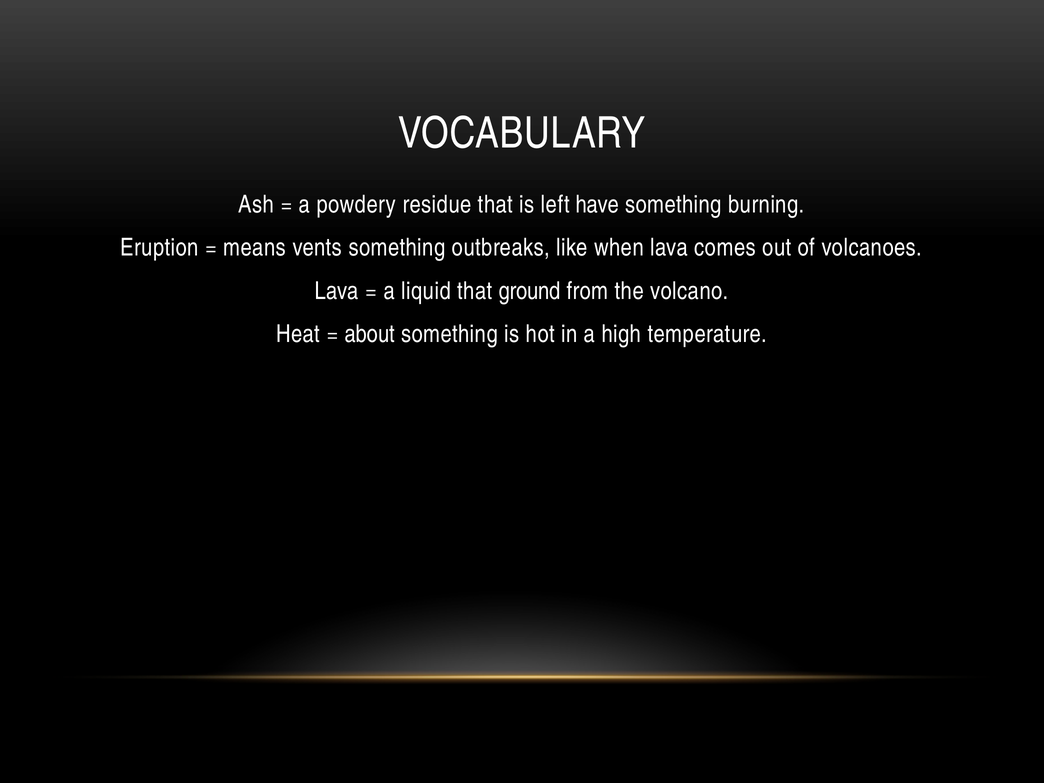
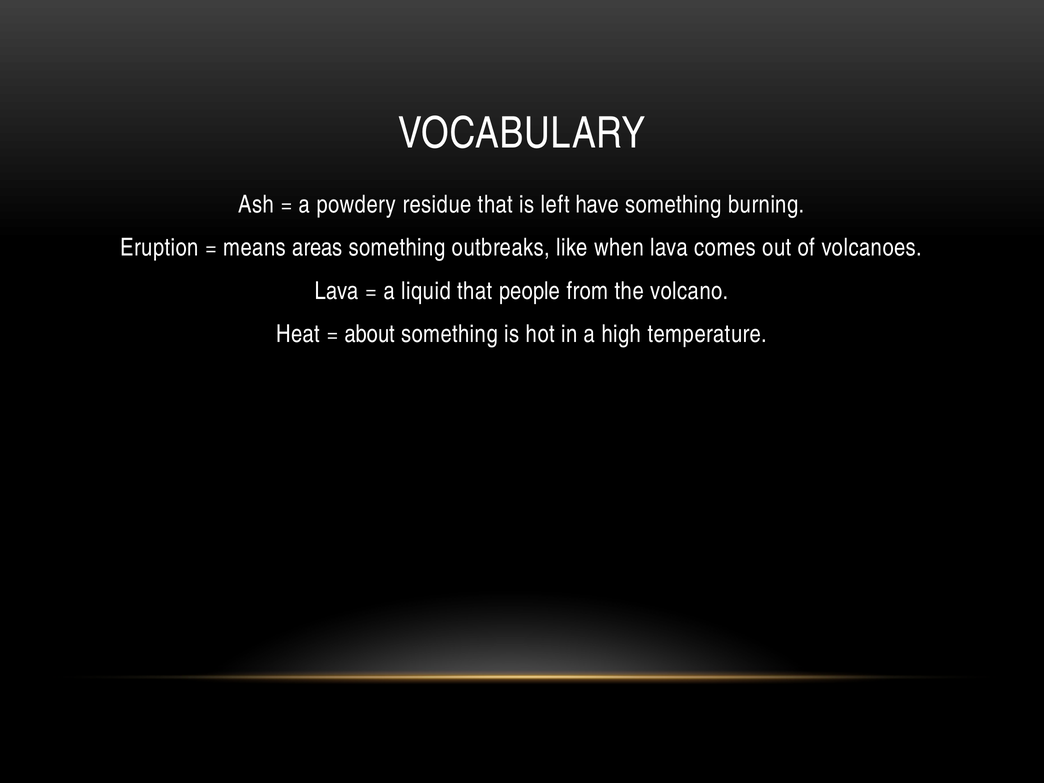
vents: vents -> areas (317, 248)
ground: ground -> people (530, 291)
